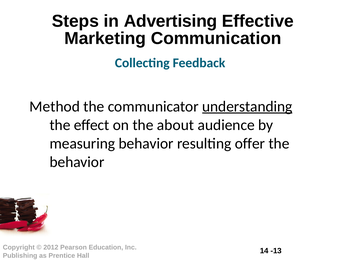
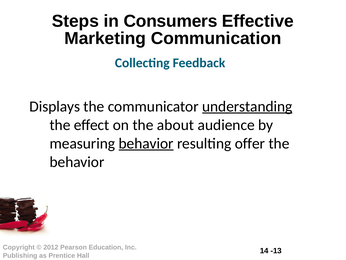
Advertising: Advertising -> Consumers (171, 21)
Method: Method -> Displays (55, 106)
behavior underline: none -> present (146, 143)
